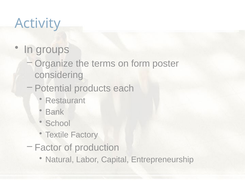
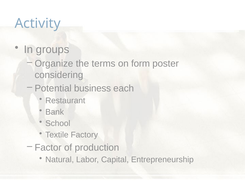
products: products -> business (92, 88)
